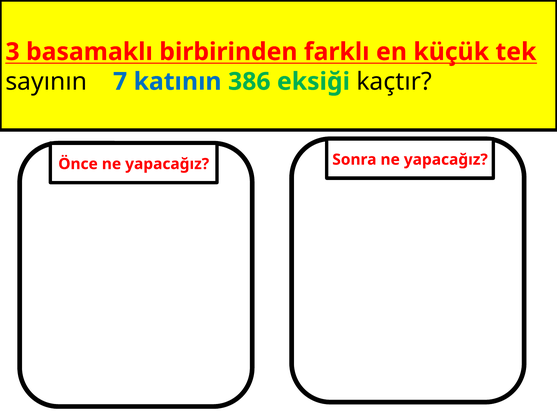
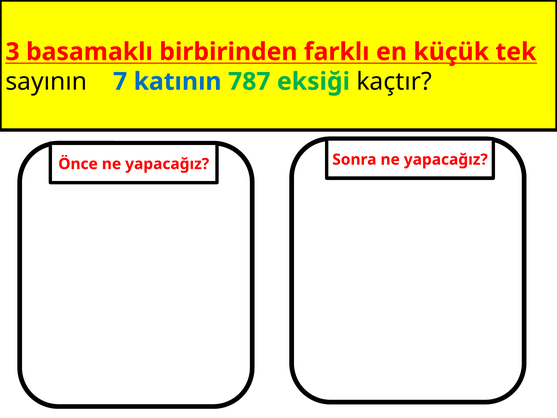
386: 386 -> 787 (249, 82)
